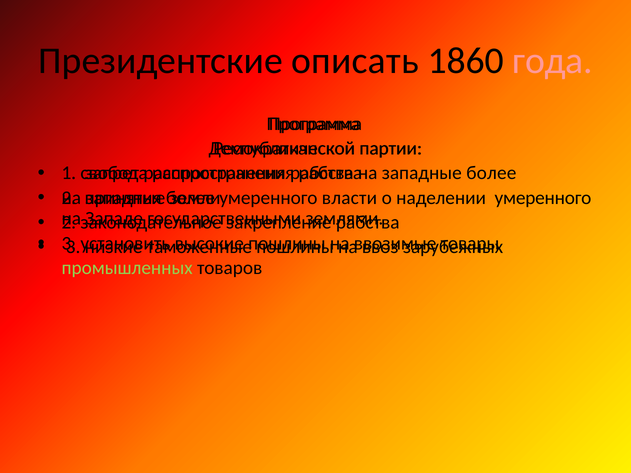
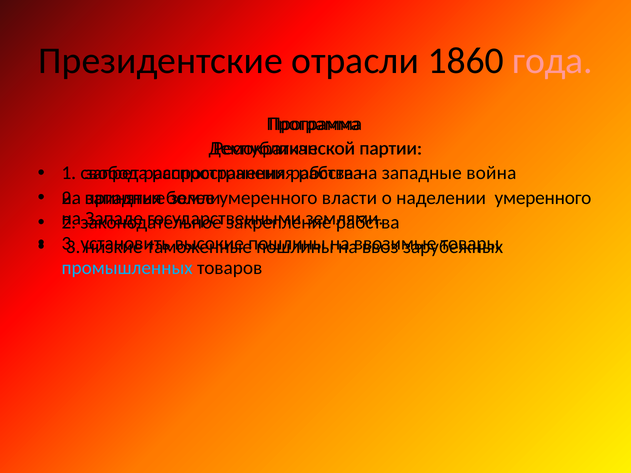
описать: описать -> отрасли (355, 61)
западные более: более -> война (491, 173)
промышленных colour: light green -> light blue (127, 268)
